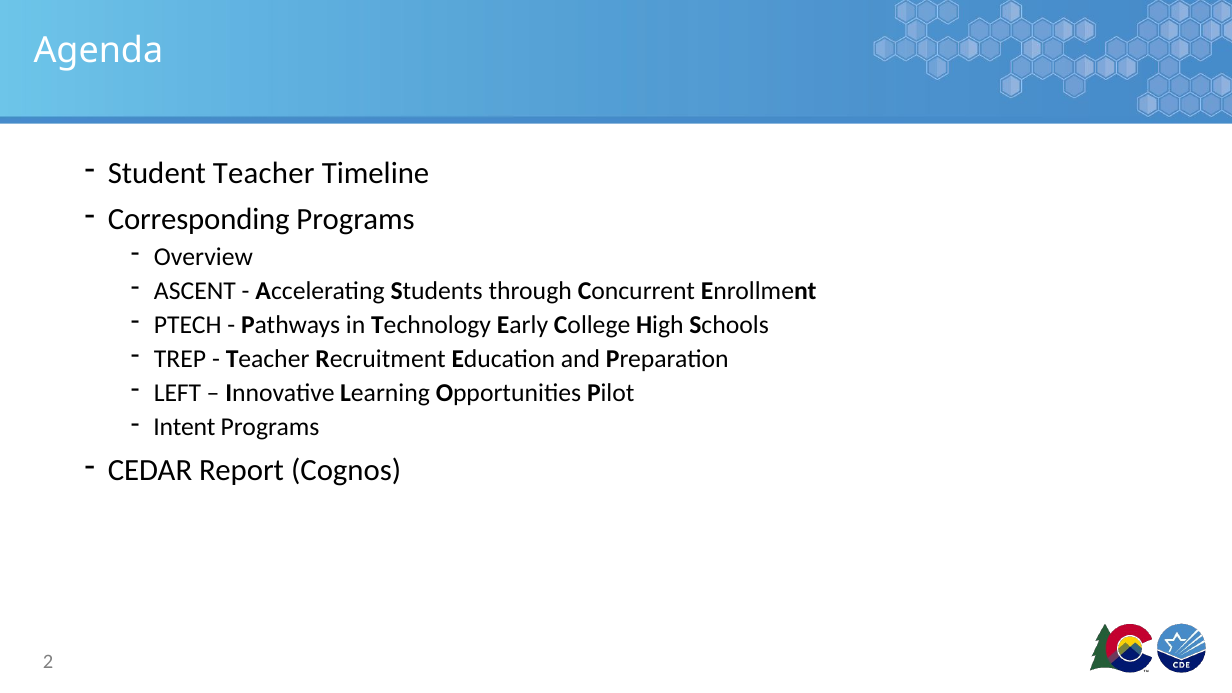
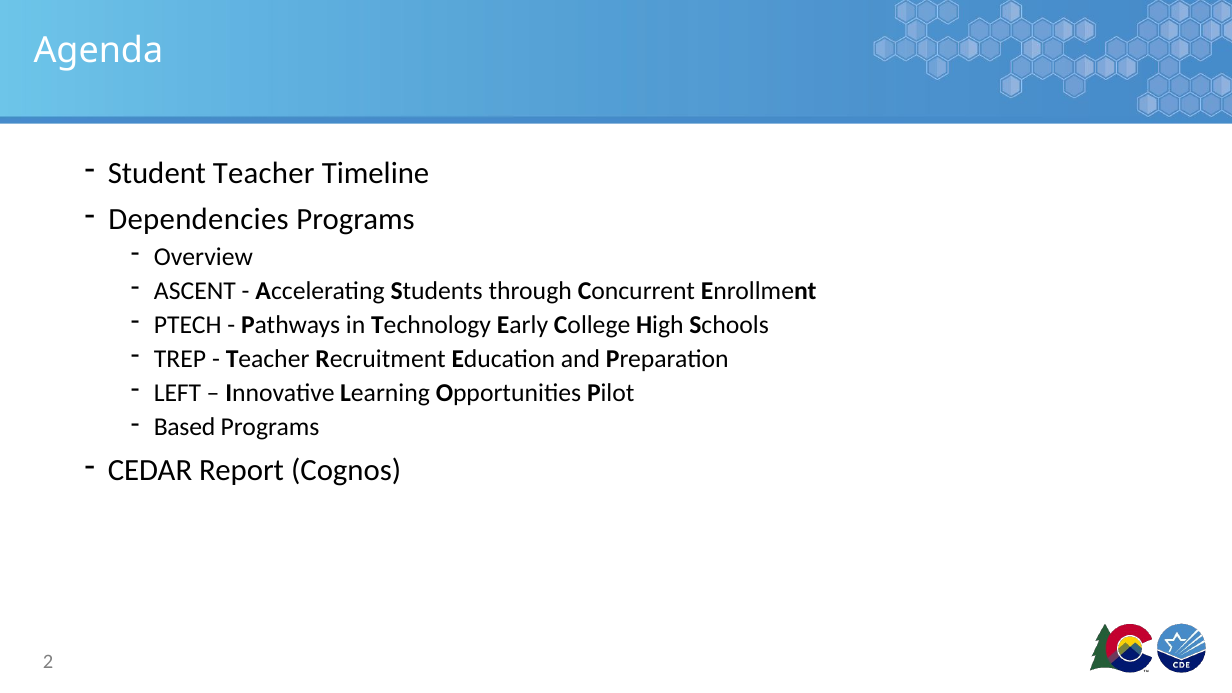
Corresponding: Corresponding -> Dependencies (198, 220)
Intent: Intent -> Based (185, 427)
